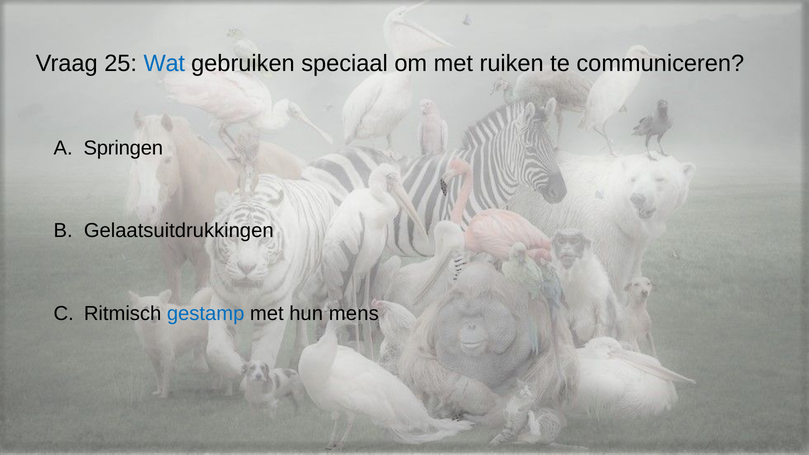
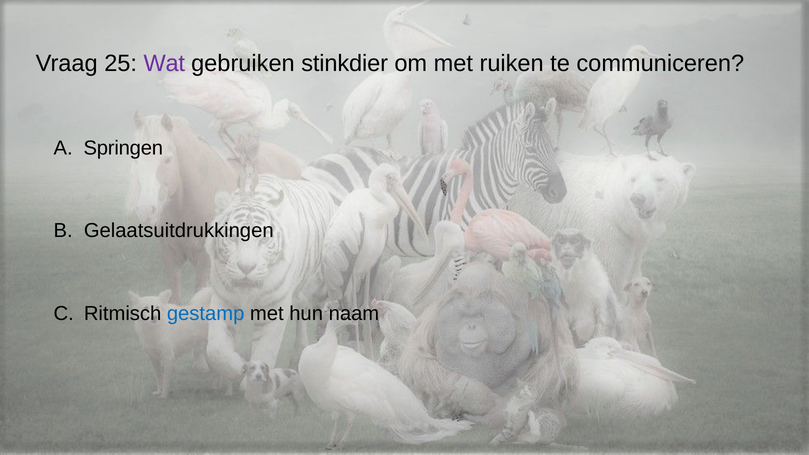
Wat colour: blue -> purple (164, 63)
speciaal: speciaal -> stinkdier (345, 63)
mens: mens -> naam (354, 313)
